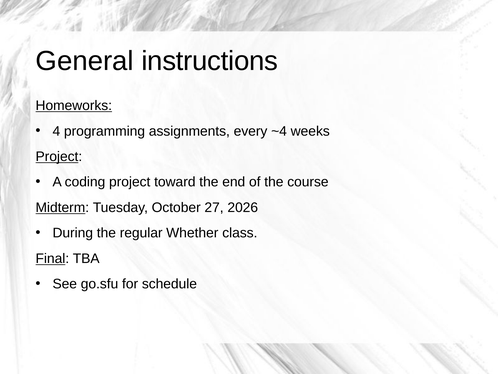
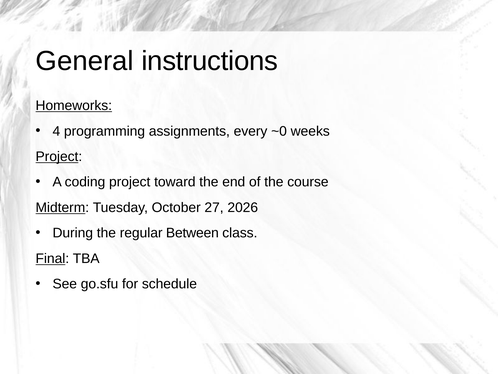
~4: ~4 -> ~0 (279, 131)
Whether: Whether -> Between (192, 233)
